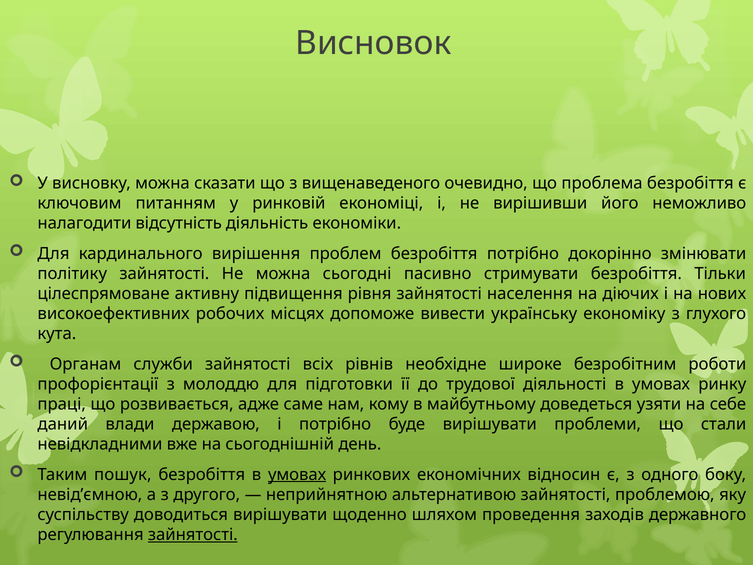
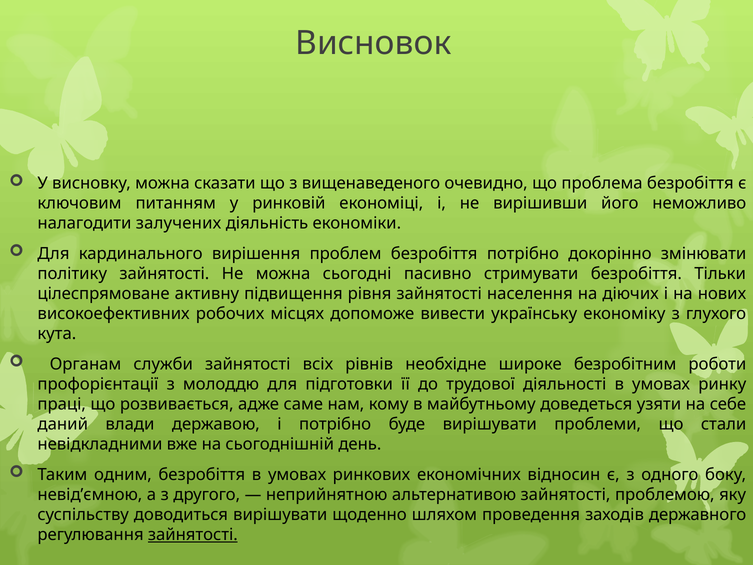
відсутність: відсутність -> залучених (179, 223)
пошук: пошук -> одним (123, 474)
умовах underline: present -> none (297, 474)
